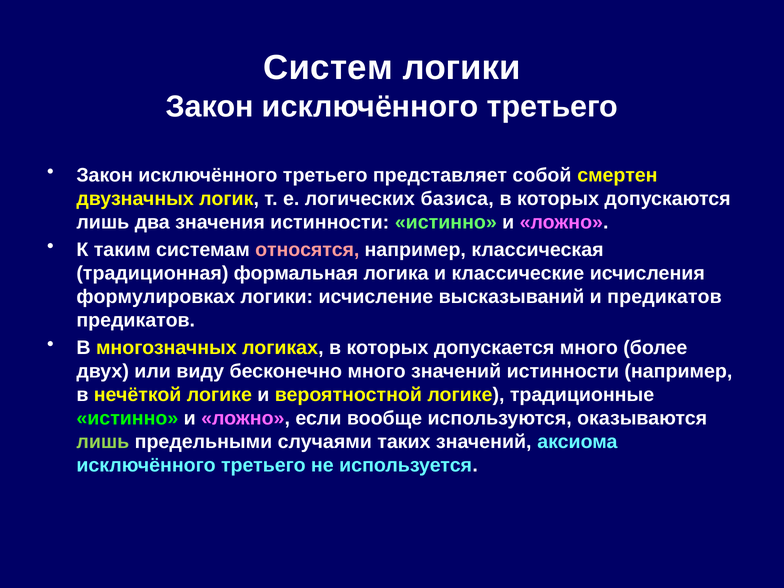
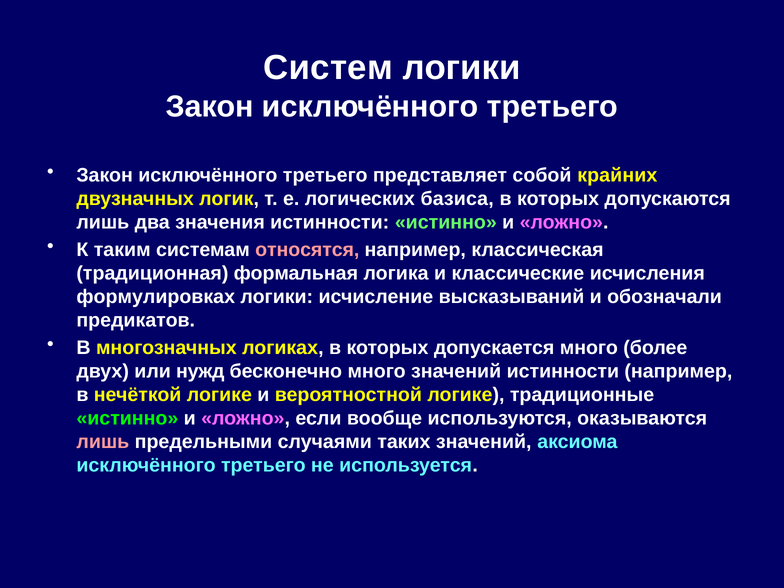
смертен: смертен -> крайних (617, 175)
и предикатов: предикатов -> обозначали (665, 297)
виду: виду -> нужд (200, 371)
лишь colour: light green -> pink (103, 442)
